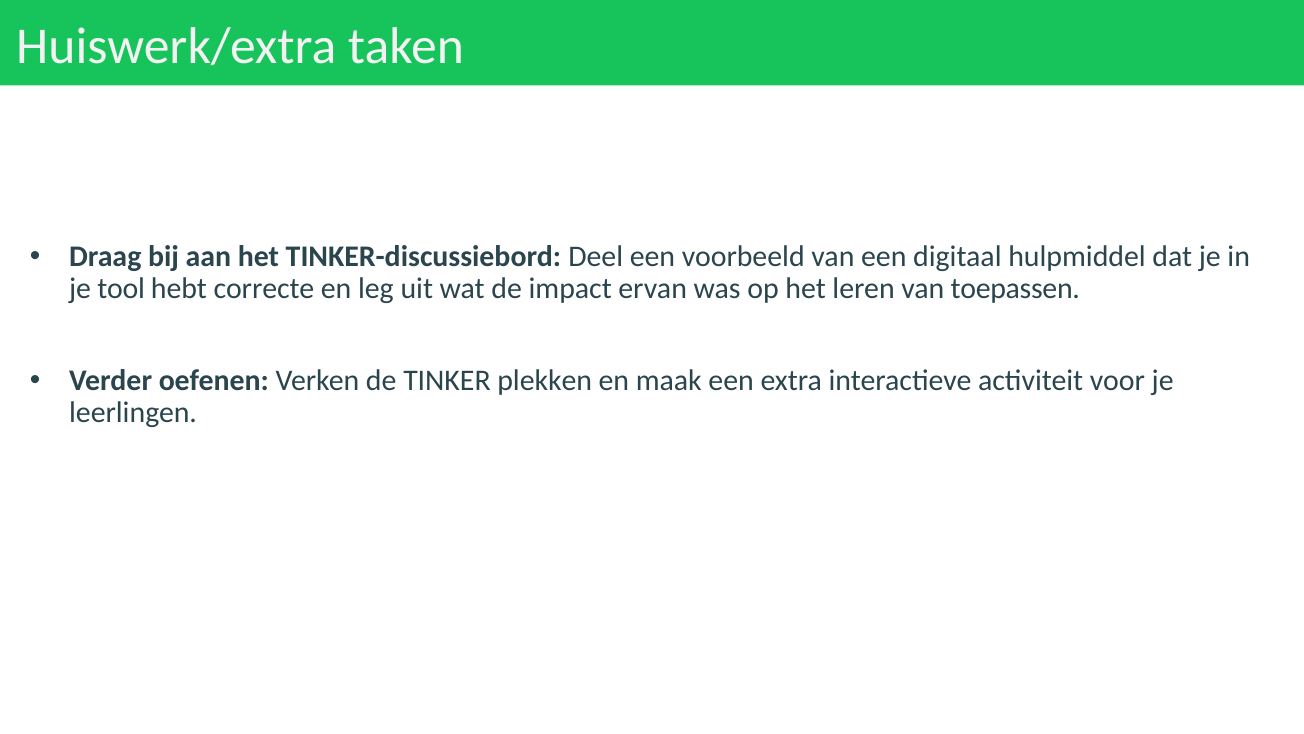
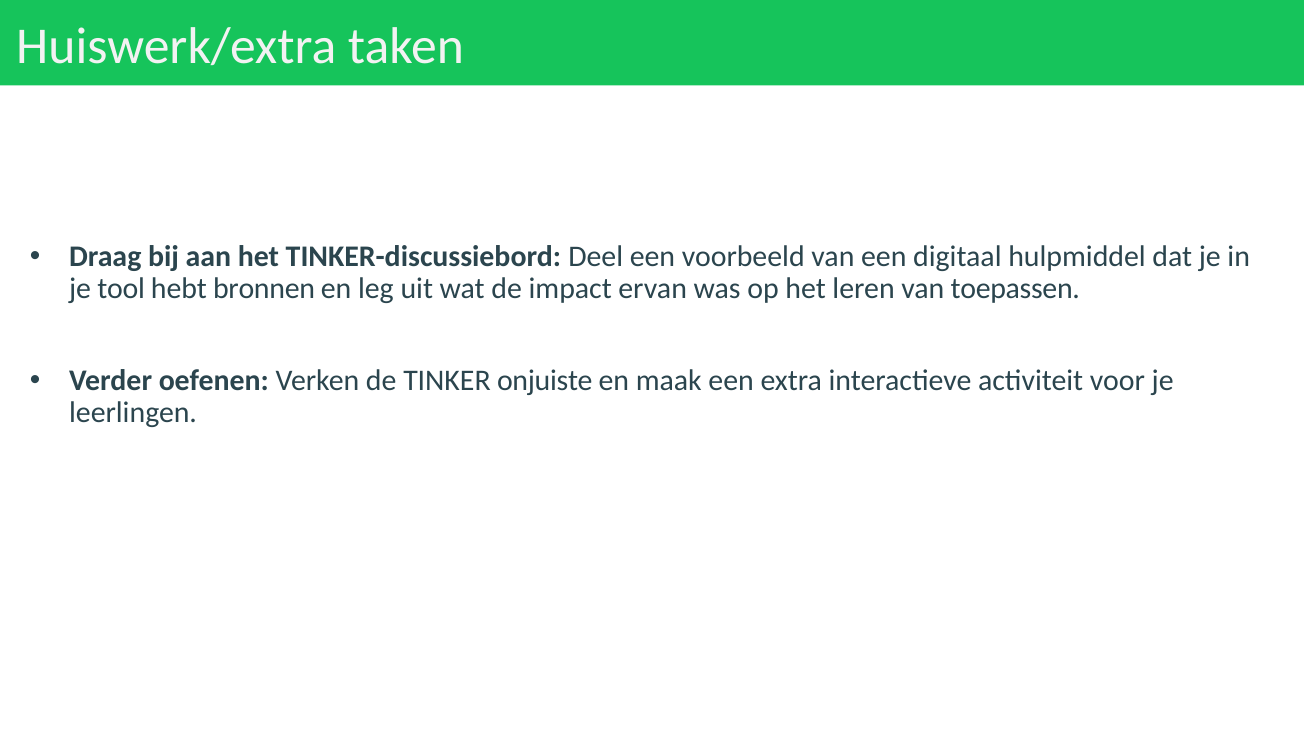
correcte: correcte -> bronnen (264, 288)
plekken: plekken -> onjuiste (545, 380)
